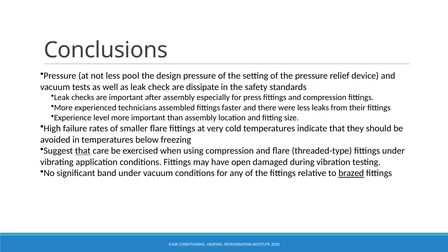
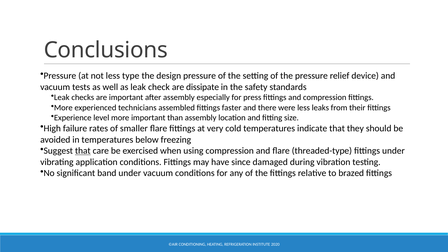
pool: pool -> type (131, 76)
open: open -> since (241, 162)
brazed underline: present -> none (351, 173)
